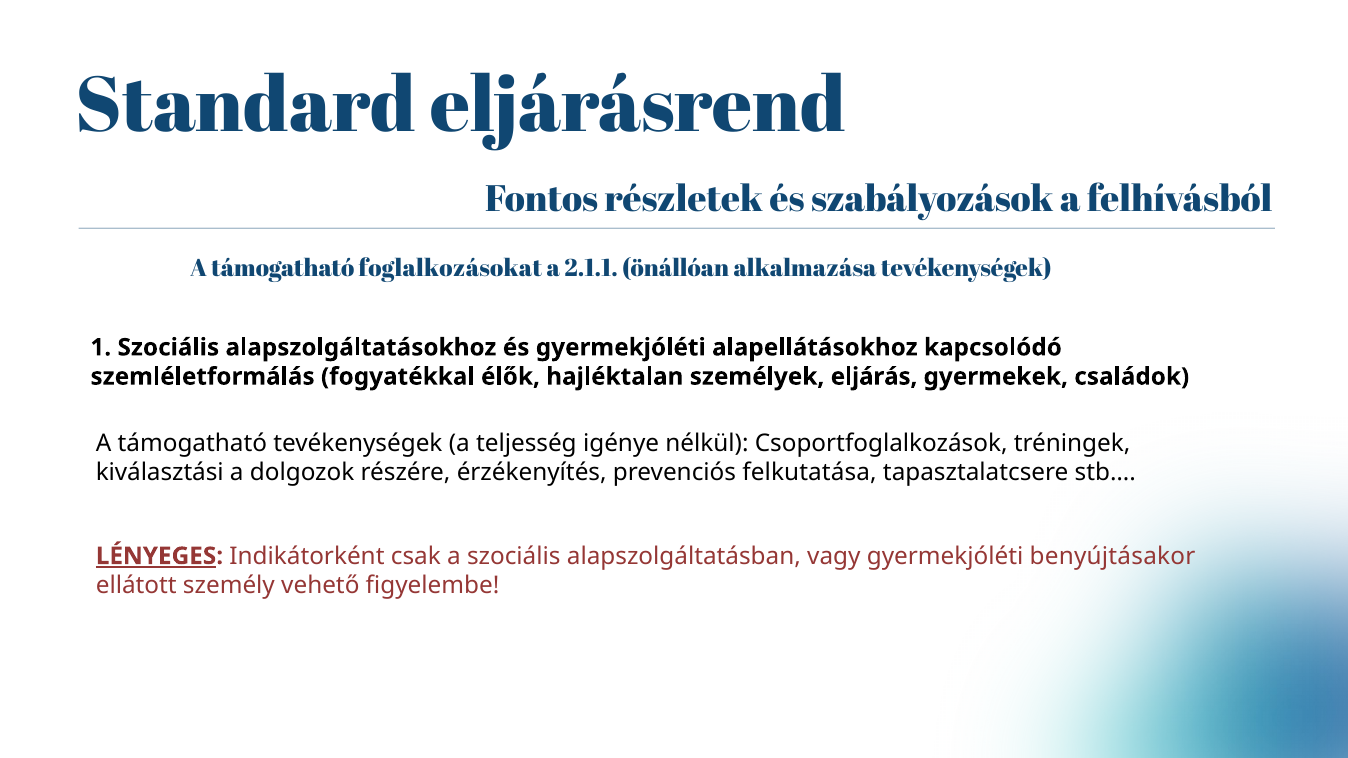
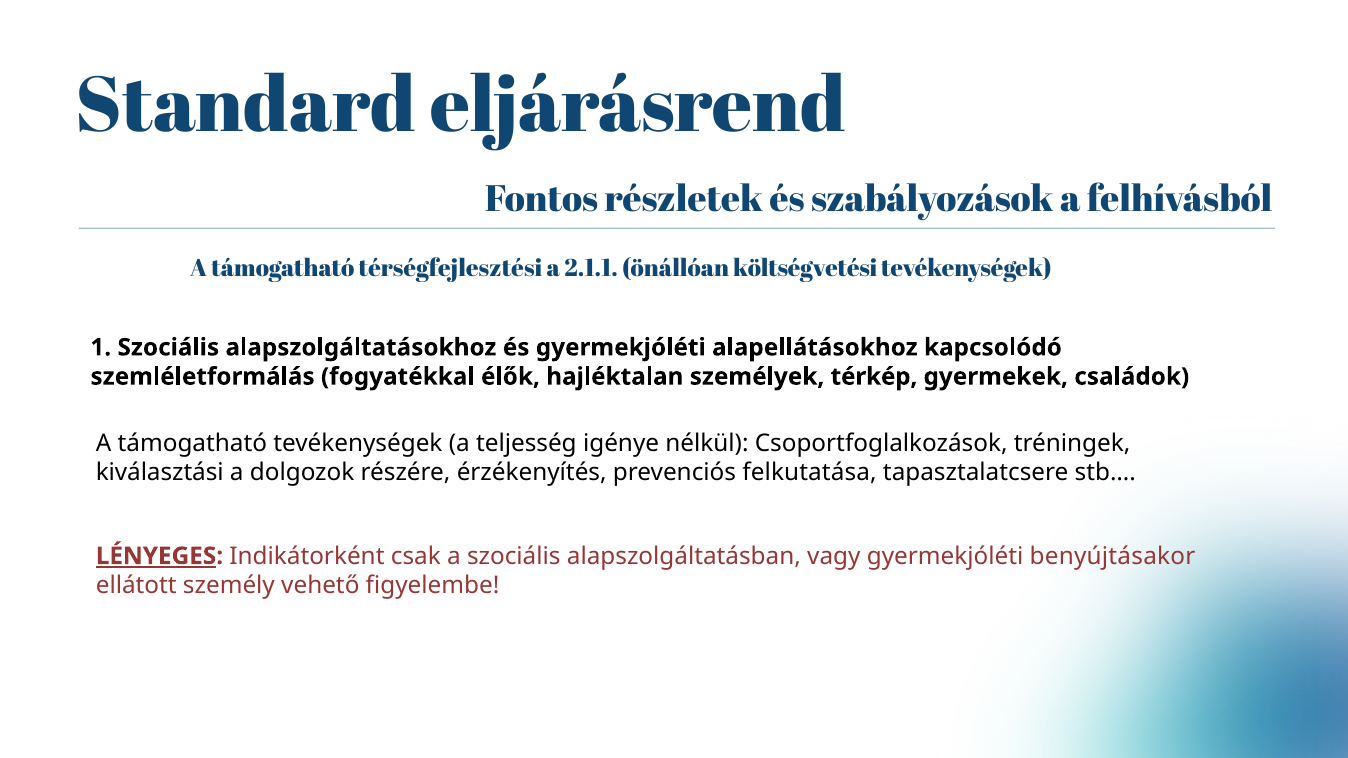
foglalkozásokat: foglalkozásokat -> térségfejlesztési (451, 269)
alkalmazása: alkalmazása -> költségvetési (805, 269)
eljárás: eljárás -> térkép (874, 377)
